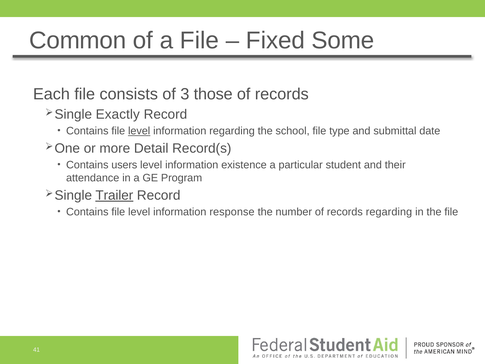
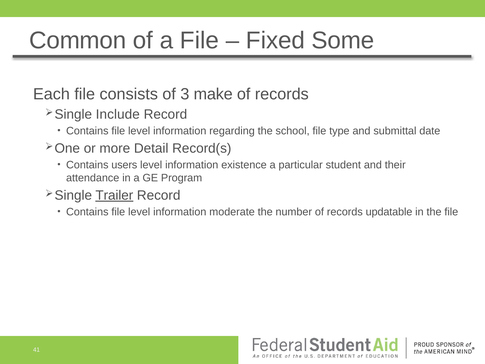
those: those -> make (213, 94)
Exactly: Exactly -> Include (118, 114)
level underline: present -> none (139, 131)
response: response -> moderate (232, 212)
records regarding: regarding -> updatable (389, 212)
